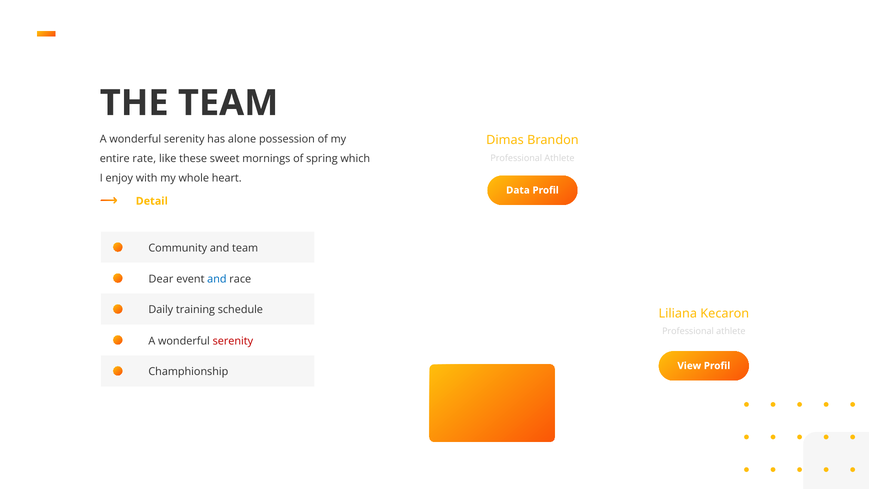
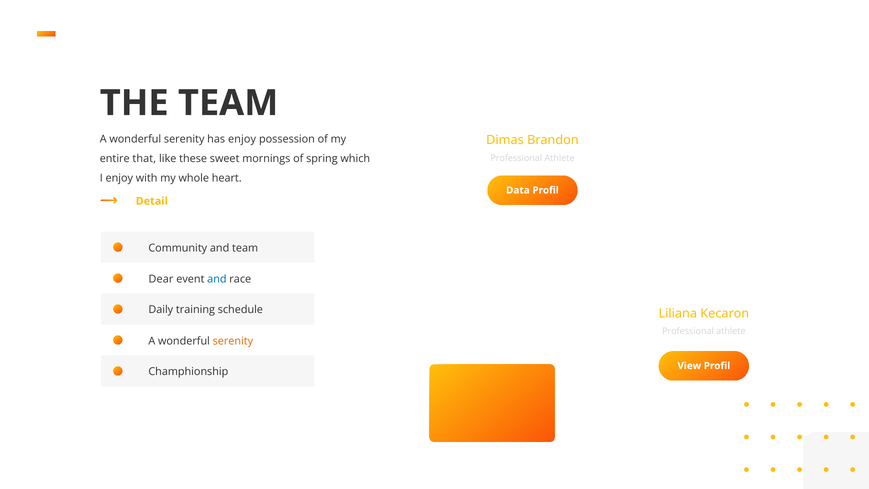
has alone: alone -> enjoy (242, 139)
rate: rate -> that (144, 159)
serenity colour: red -> orange (233, 341)
